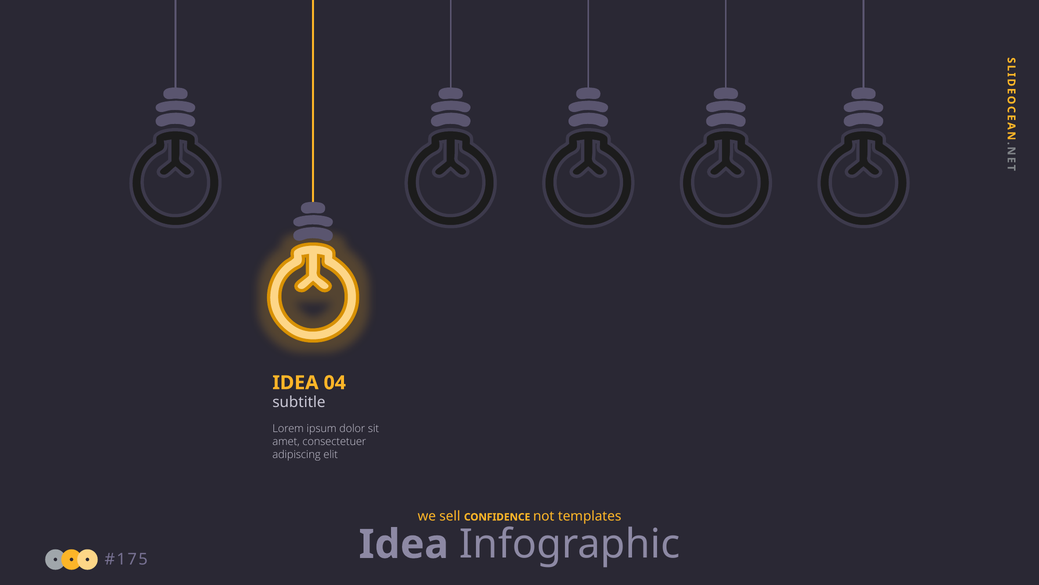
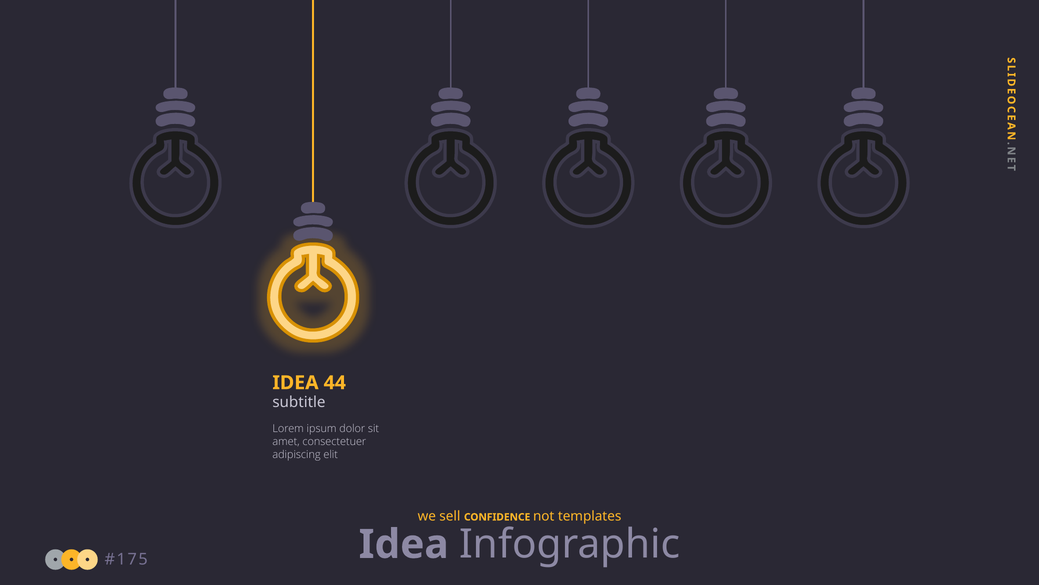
04: 04 -> 44 (335, 382)
